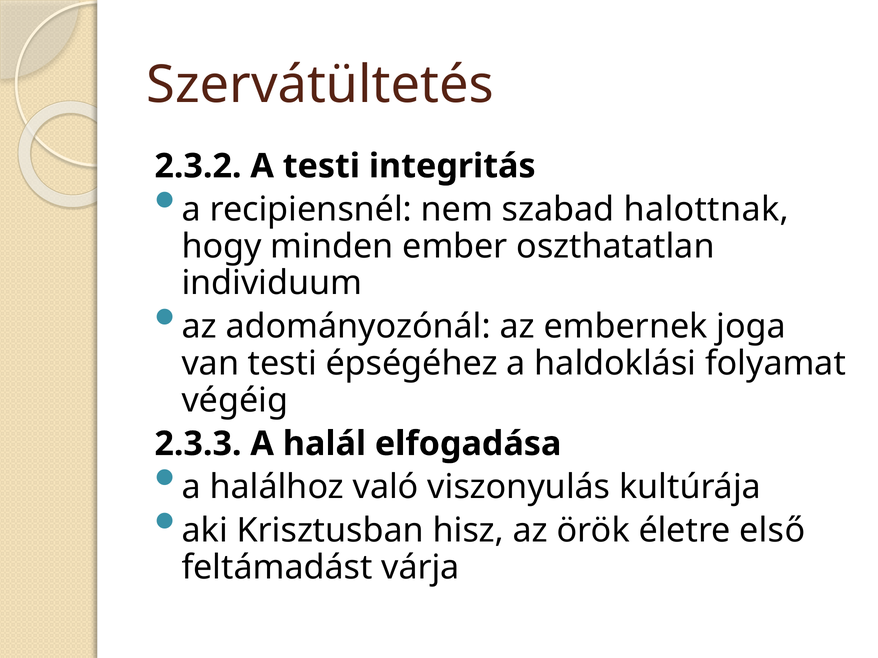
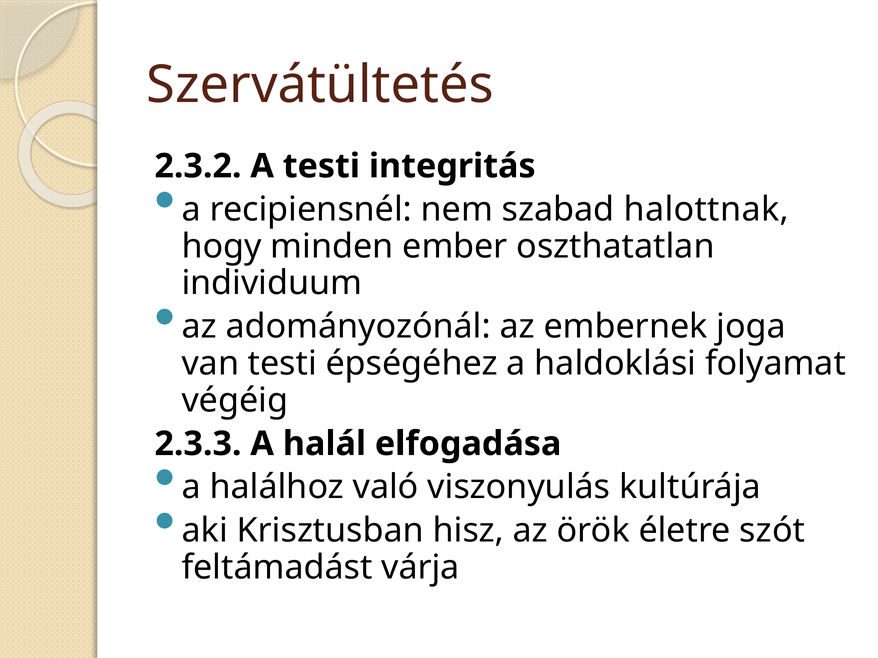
első: első -> szót (772, 531)
